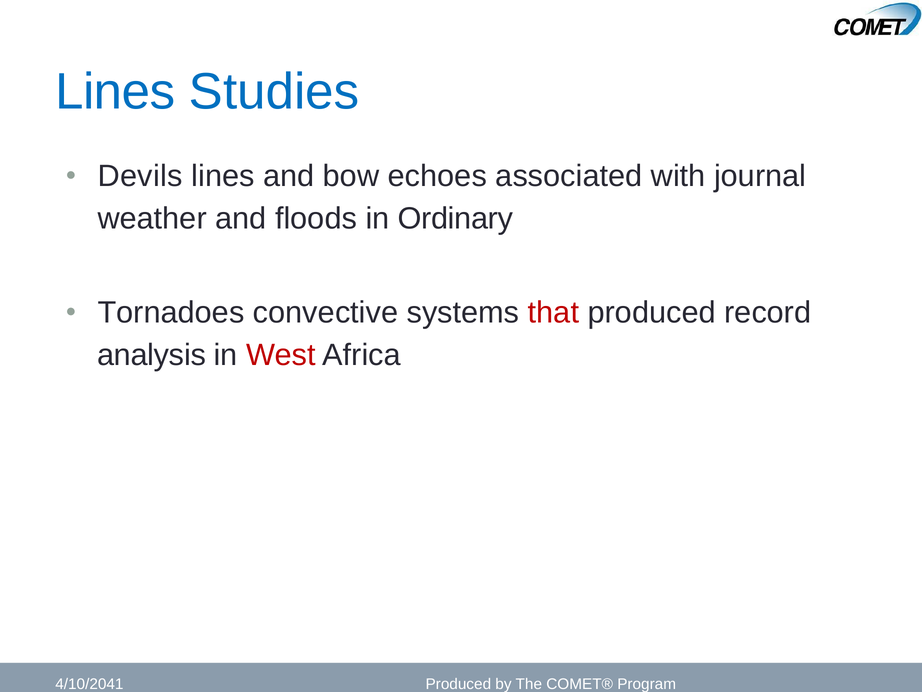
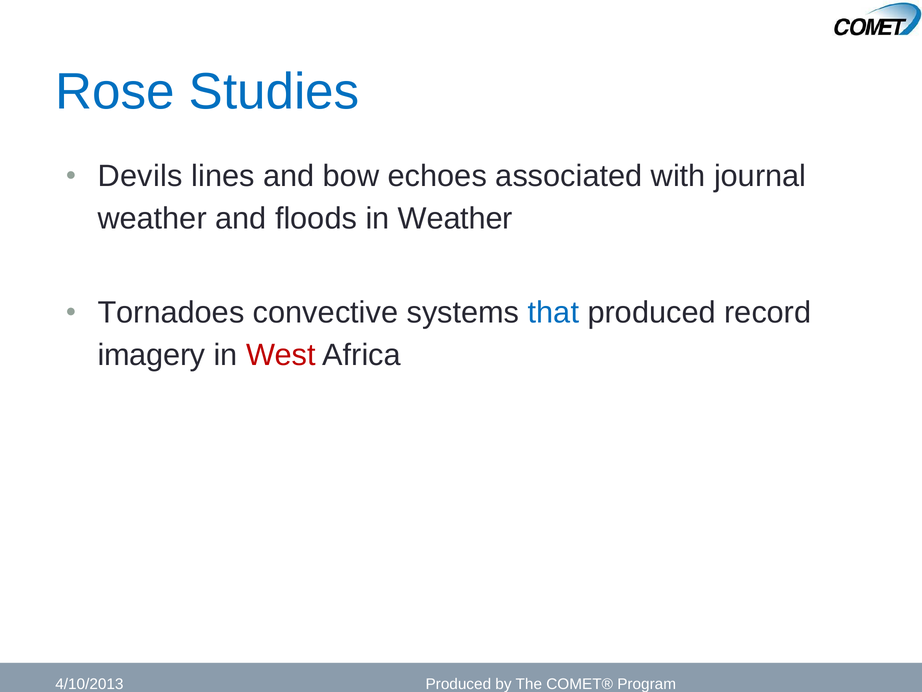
Lines: Lines -> Rose (115, 92)
in Ordinary: Ordinary -> Weather (455, 218)
that colour: red -> blue (553, 312)
analysis: analysis -> imagery (151, 355)
4/10/2041: 4/10/2041 -> 4/10/2013 (89, 684)
